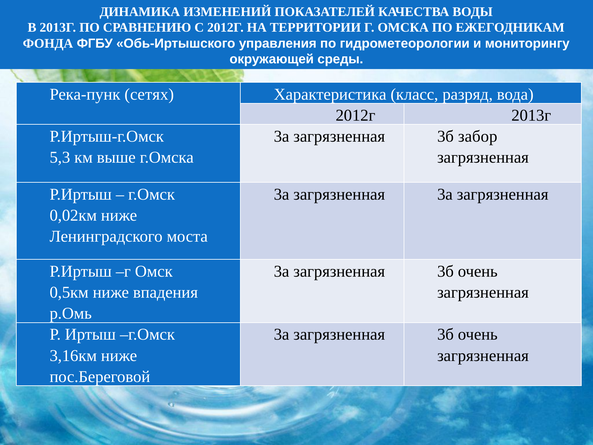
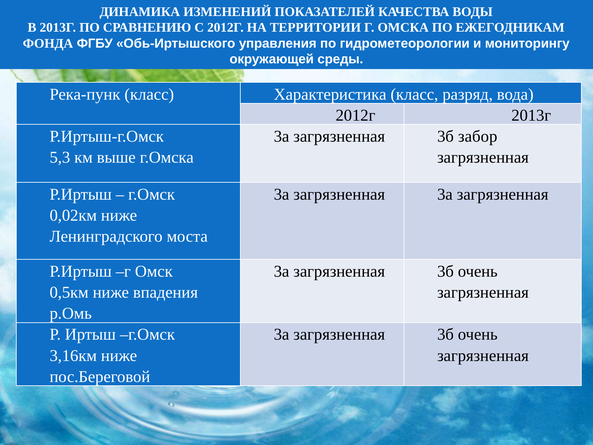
Река-пунк сетях: сетях -> класс (149, 94)
